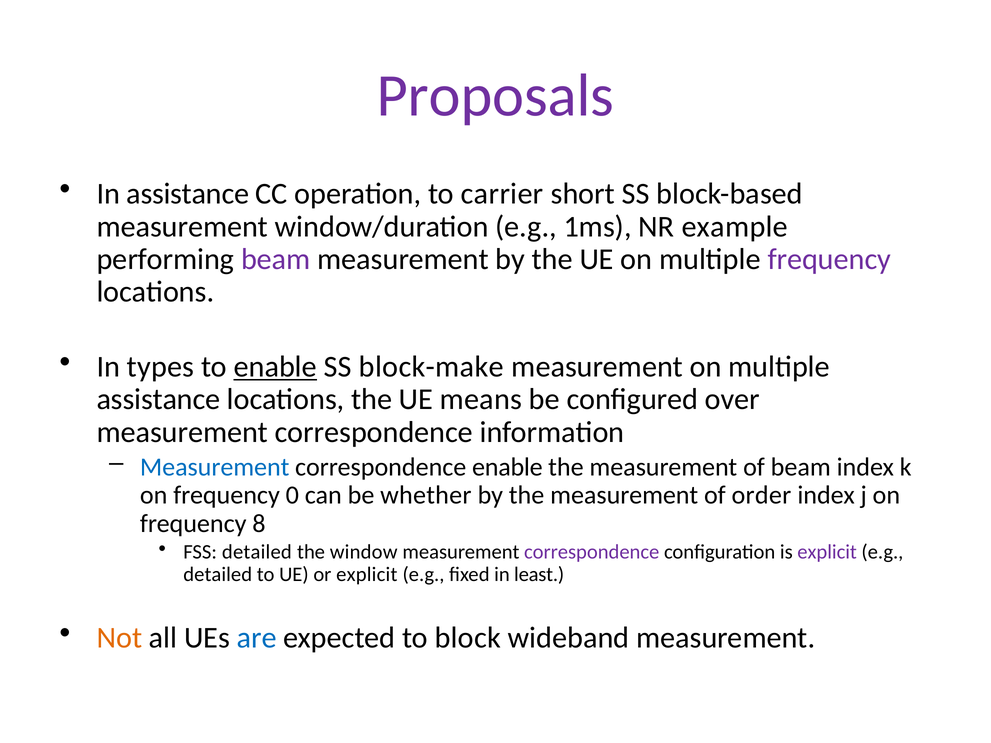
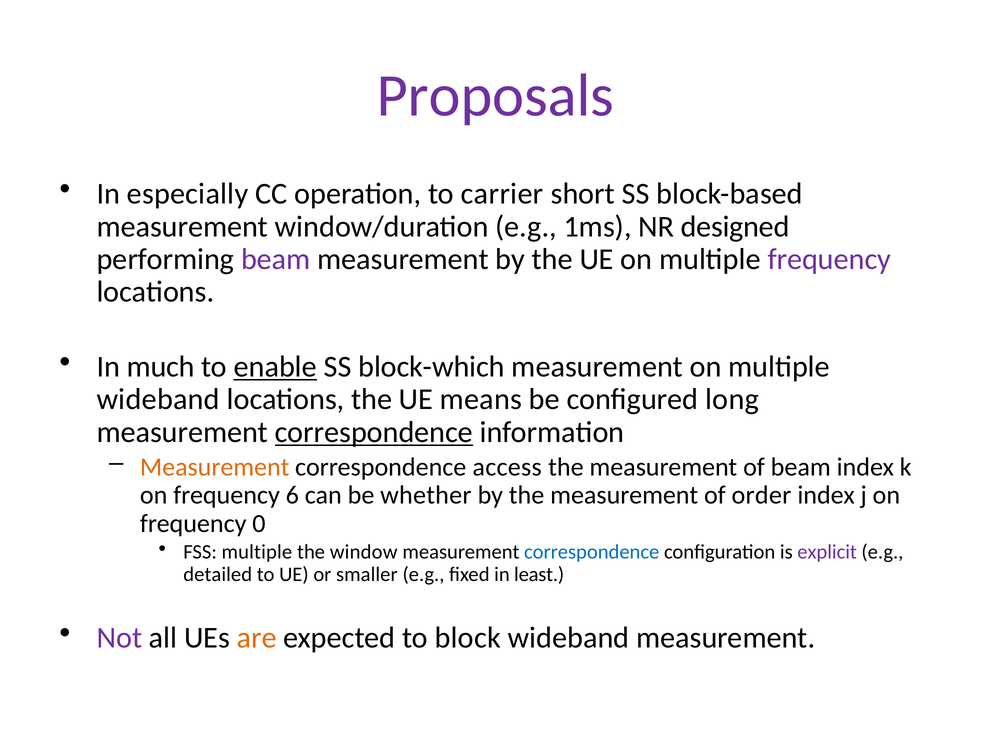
In assistance: assistance -> especially (188, 194)
example: example -> designed (735, 227)
types: types -> much (161, 367)
block-make: block-make -> block-which (432, 367)
assistance: assistance -> wideband (158, 400)
over: over -> long (732, 400)
correspondence underline: none -> present (374, 432)
Measurement colour: blue -> orange (215, 467)
correspondence enable: enable -> access (507, 467)
0: 0 -> 6 (292, 495)
8: 8 -> 0 (259, 524)
FSS detailed: detailed -> multiple (257, 552)
correspondence colour: purple -> blue (592, 552)
or explicit: explicit -> smaller (367, 574)
Not colour: orange -> purple (119, 638)
are colour: blue -> orange (257, 638)
